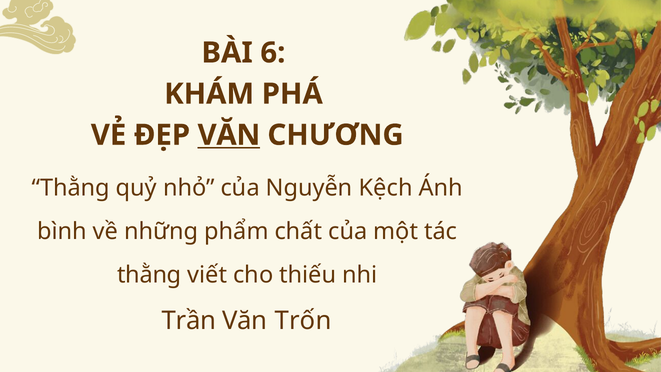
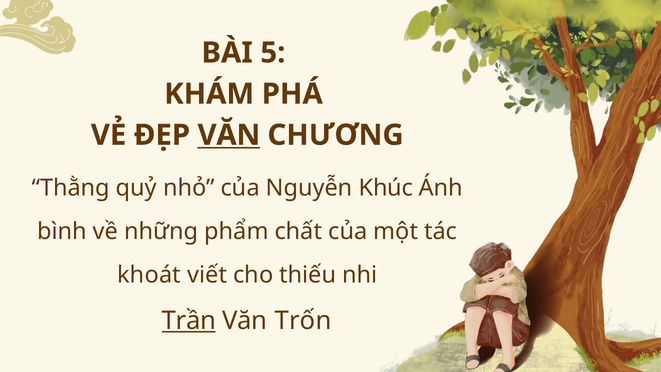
6: 6 -> 5 (273, 53)
Kệch: Kệch -> Khúc (386, 188)
thằng: thằng -> khoát (149, 275)
Trần underline: none -> present (189, 321)
